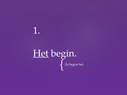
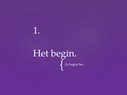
Het underline: present -> none (41, 53)
